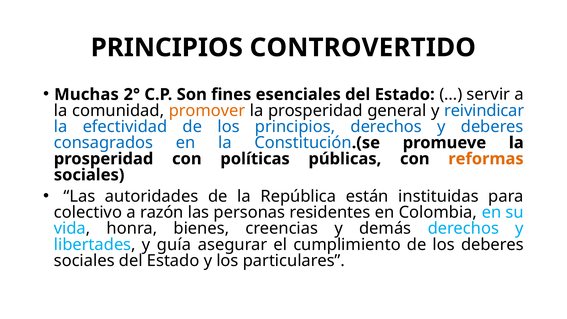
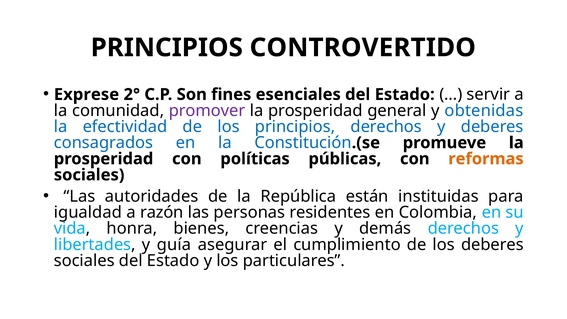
Muchas: Muchas -> Exprese (86, 94)
promover colour: orange -> purple (207, 111)
reivindicar: reivindicar -> obtenidas (484, 111)
colectivo: colectivo -> igualdad (88, 212)
